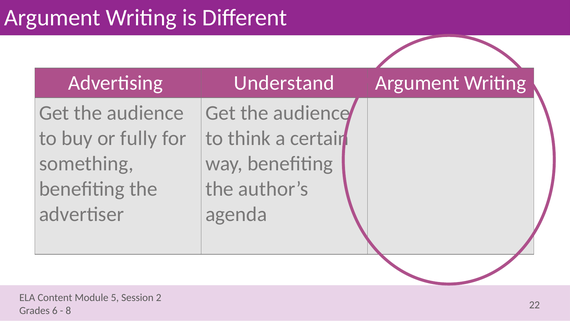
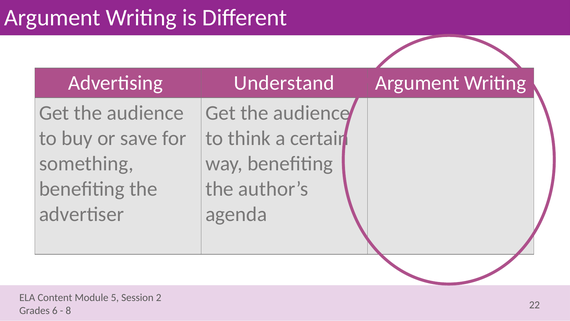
fully: fully -> save (139, 138)
